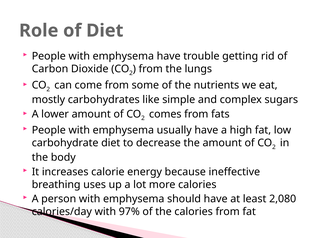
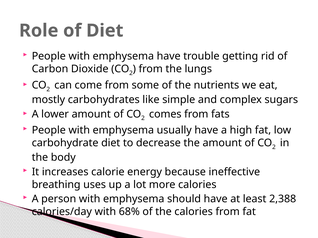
2,080: 2,080 -> 2,388 (283, 199)
97%: 97% -> 68% (129, 212)
